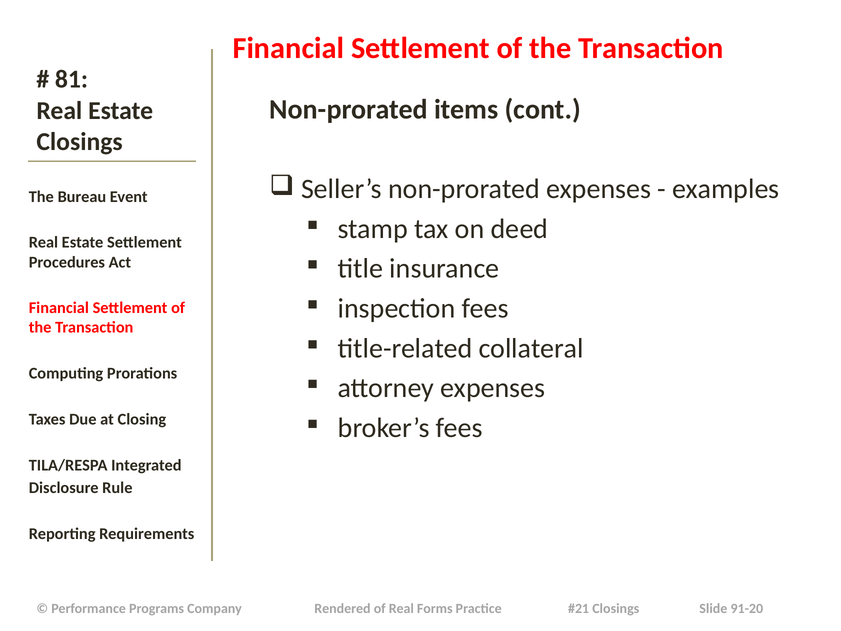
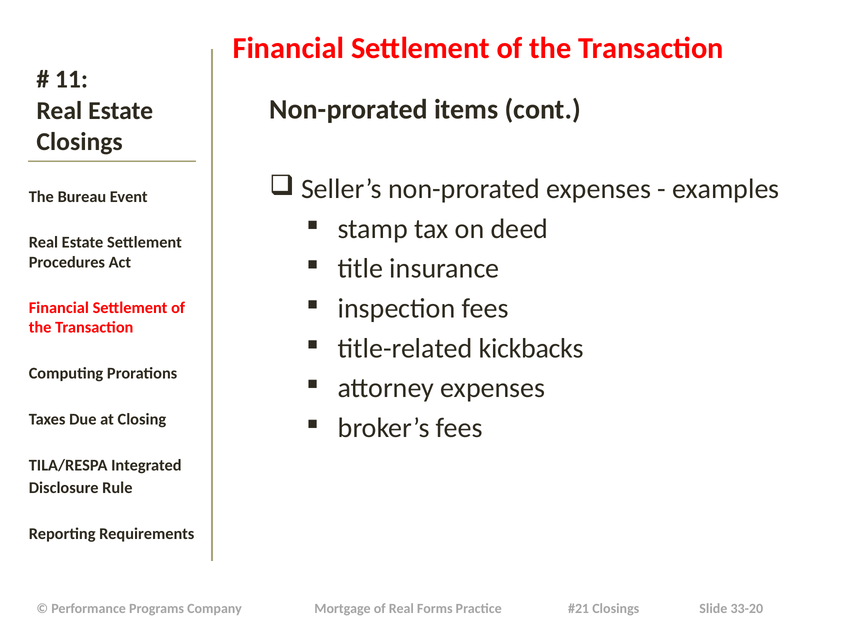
81: 81 -> 11 (71, 79)
collateral: collateral -> kickbacks (531, 348)
Rendered: Rendered -> Mortgage (342, 609)
91-20: 91-20 -> 33-20 (747, 609)
